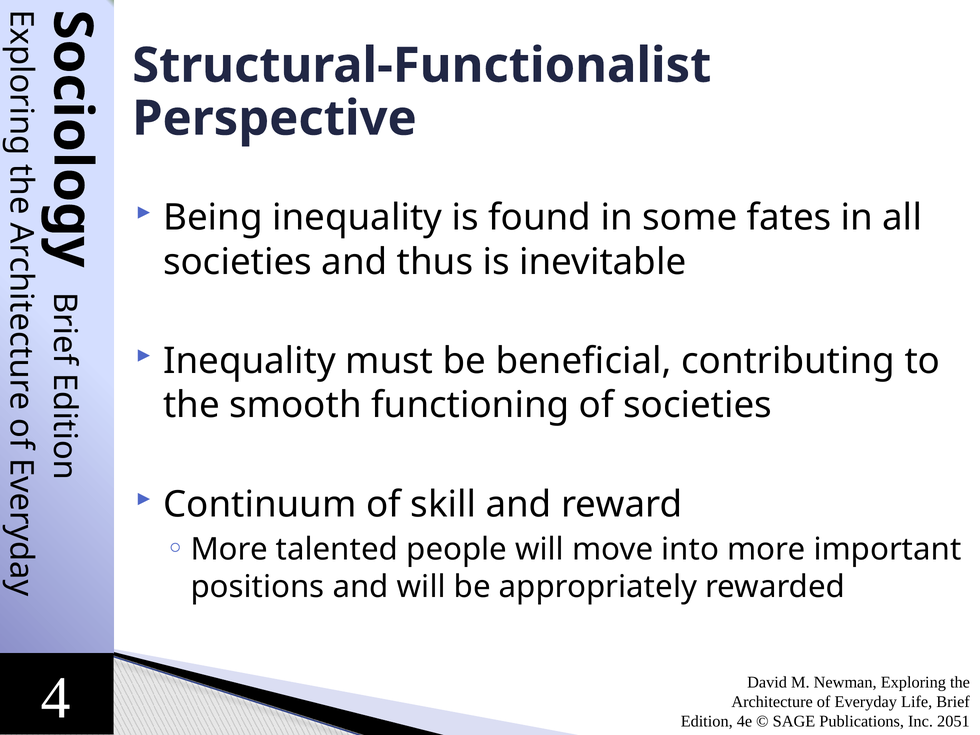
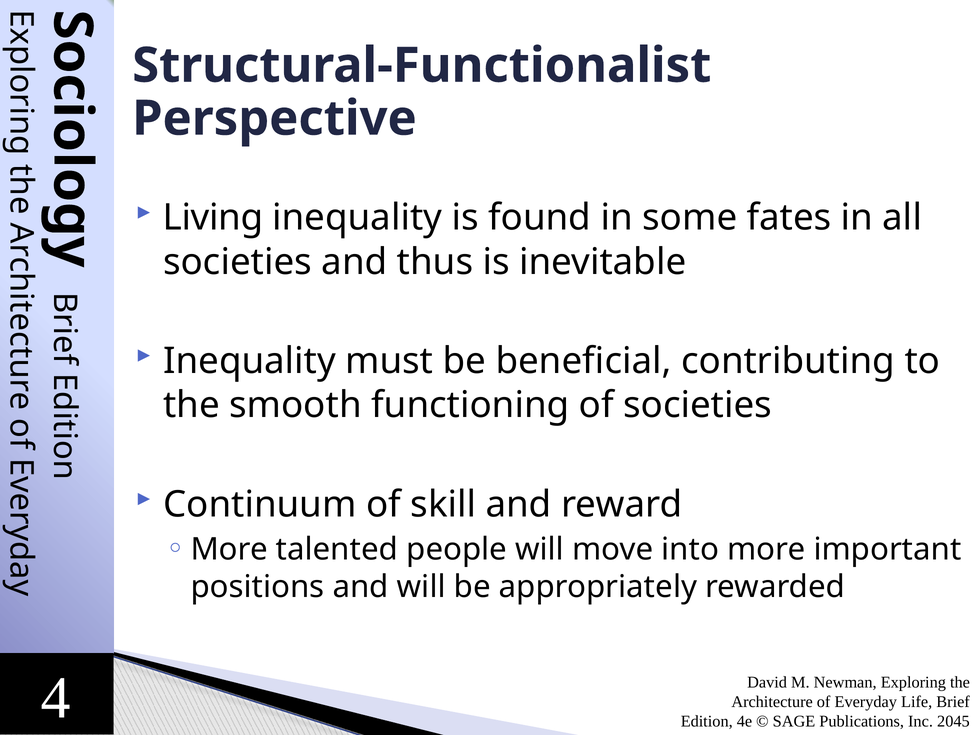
Being: Being -> Living (213, 218)
2051: 2051 -> 2045 (953, 721)
